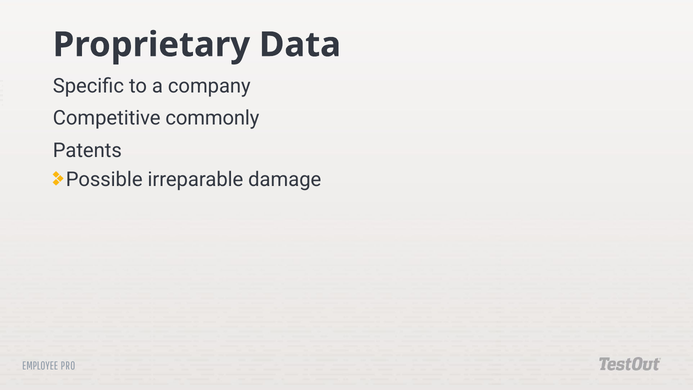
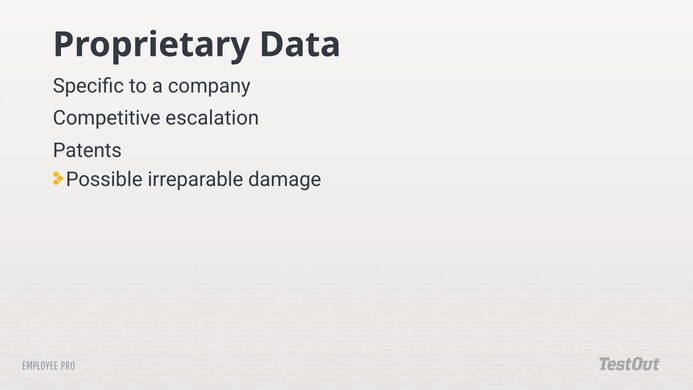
commonly: commonly -> escalation (212, 118)
